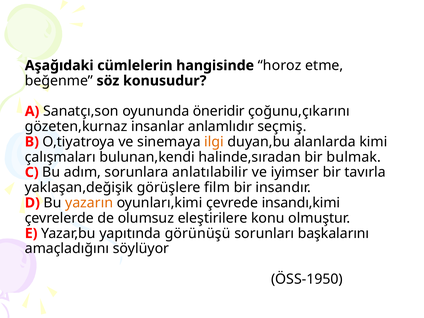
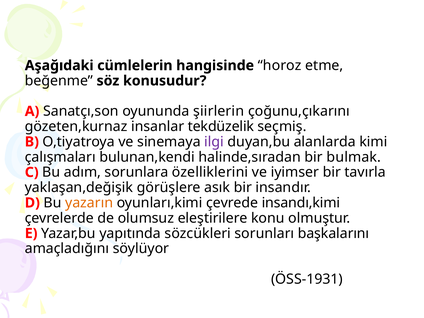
öneridir: öneridir -> şiirlerin (219, 111)
anlamlıdır: anlamlıdır -> tekdüzelik (221, 127)
ilgi colour: orange -> purple (214, 142)
anlatılabilir: anlatılabilir -> özelliklerini (210, 172)
film: film -> asık (217, 188)
görünüşü: görünüşü -> sözcükleri (198, 233)
ÖSS-1950: ÖSS-1950 -> ÖSS-1931 (307, 279)
